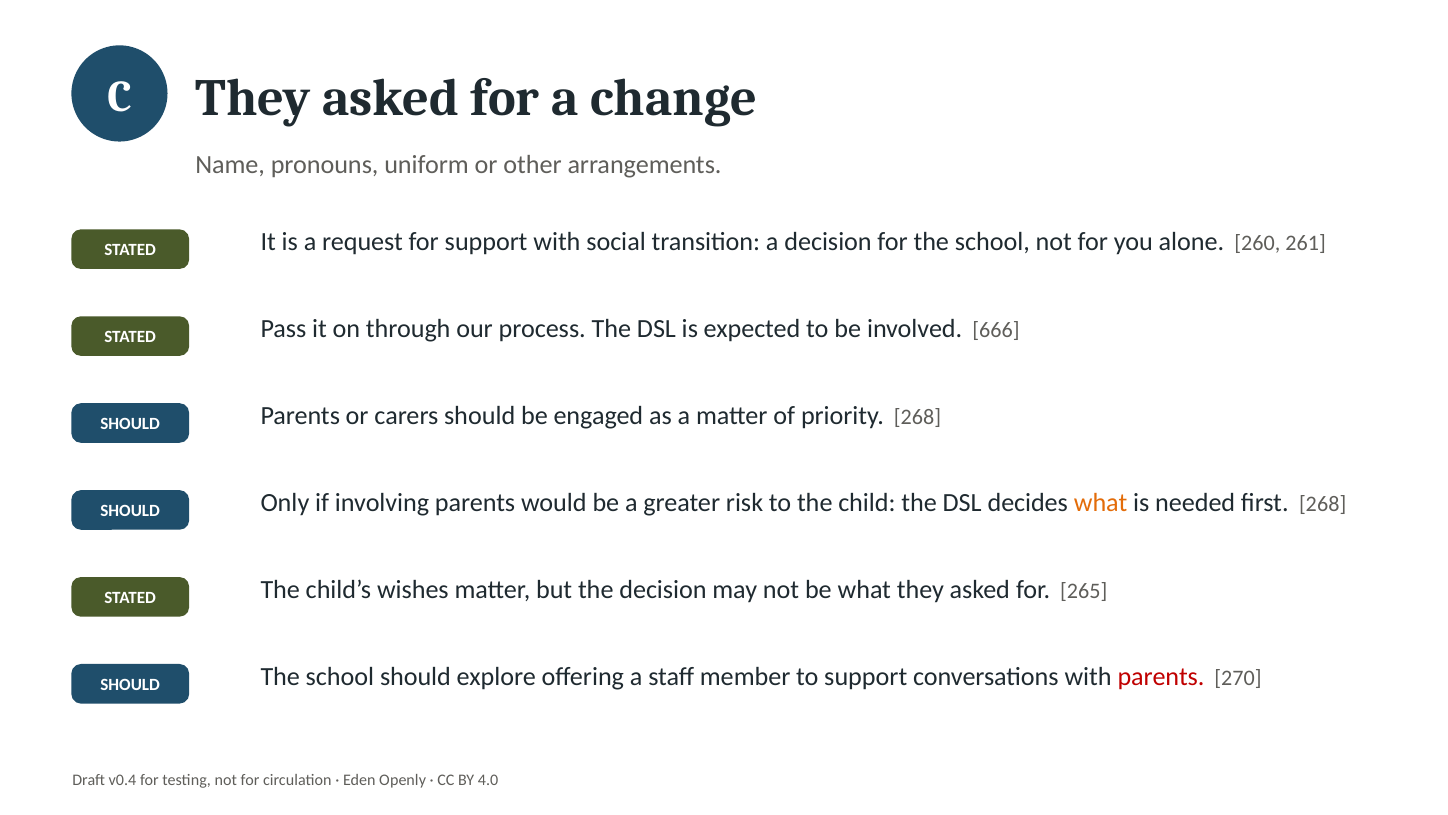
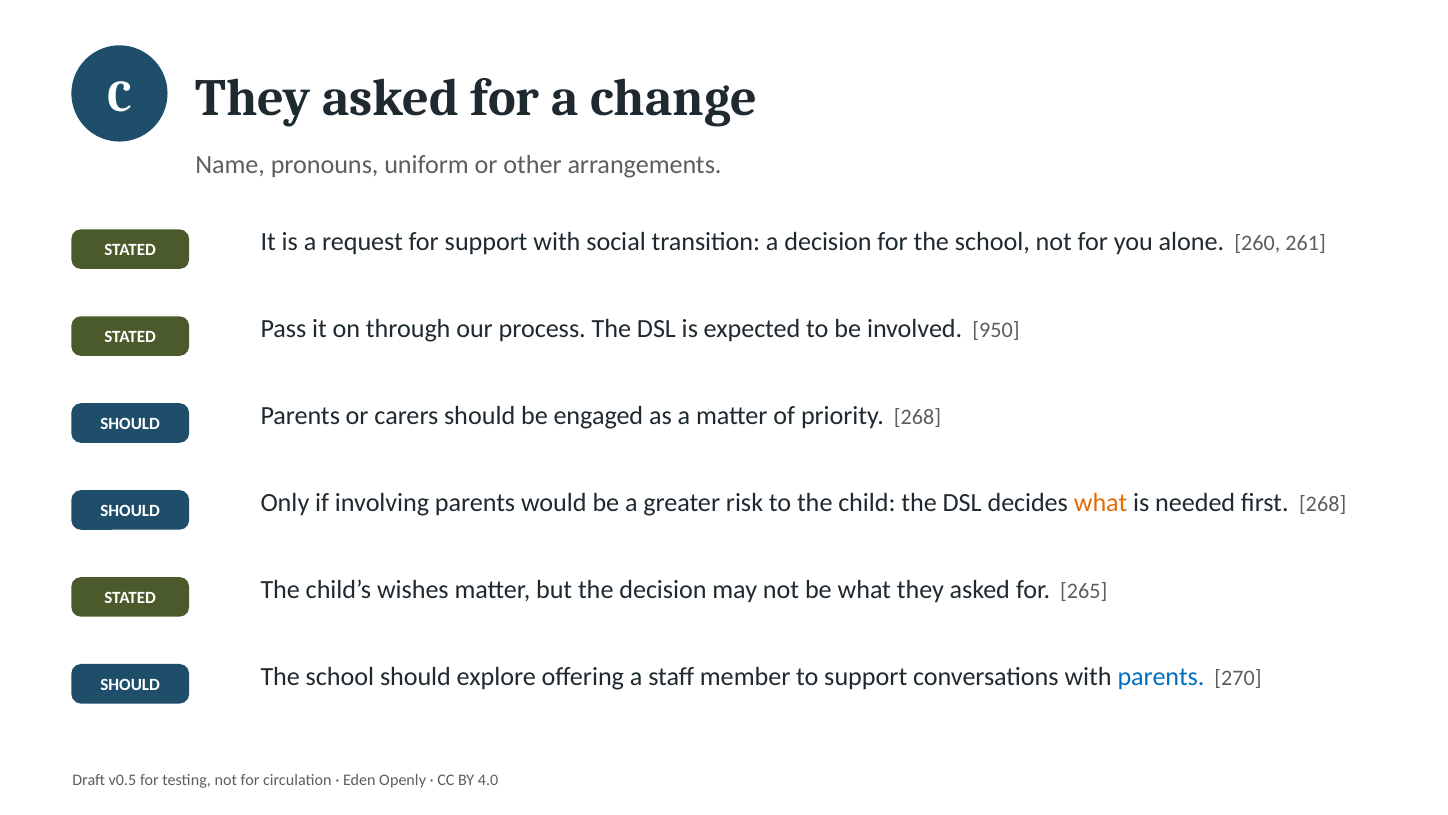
666: 666 -> 950 (996, 330)
parents colour: red -> blue (1161, 676)
v0.4: v0.4 -> v0.5 (123, 779)
